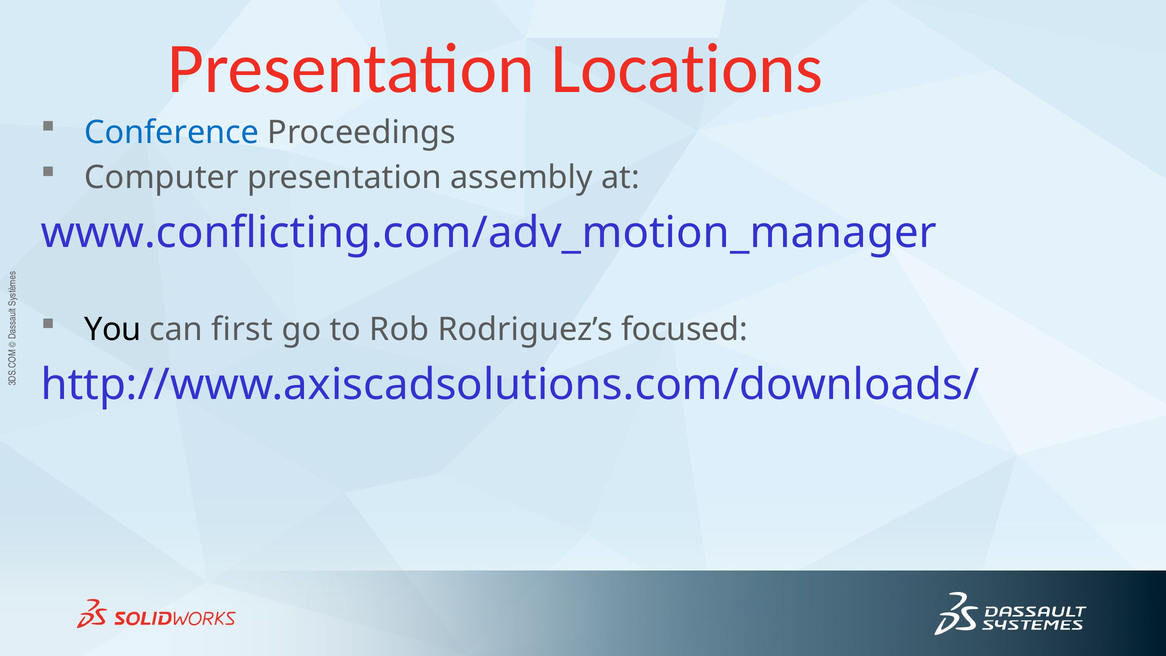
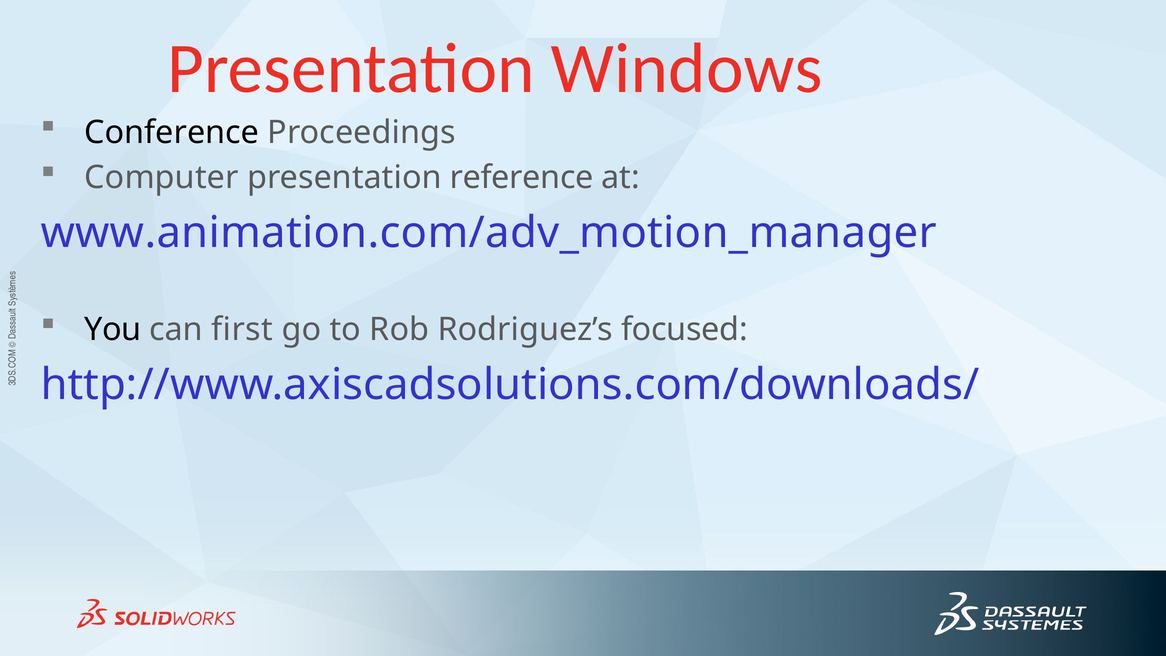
Locations: Locations -> Windows (687, 69)
Conference colour: blue -> black (172, 132)
assembly: assembly -> reference (522, 178)
www.conflicting.com/adv_motion_manager: www.conflicting.com/adv_motion_manager -> www.animation.com/adv_motion_manager (489, 233)
